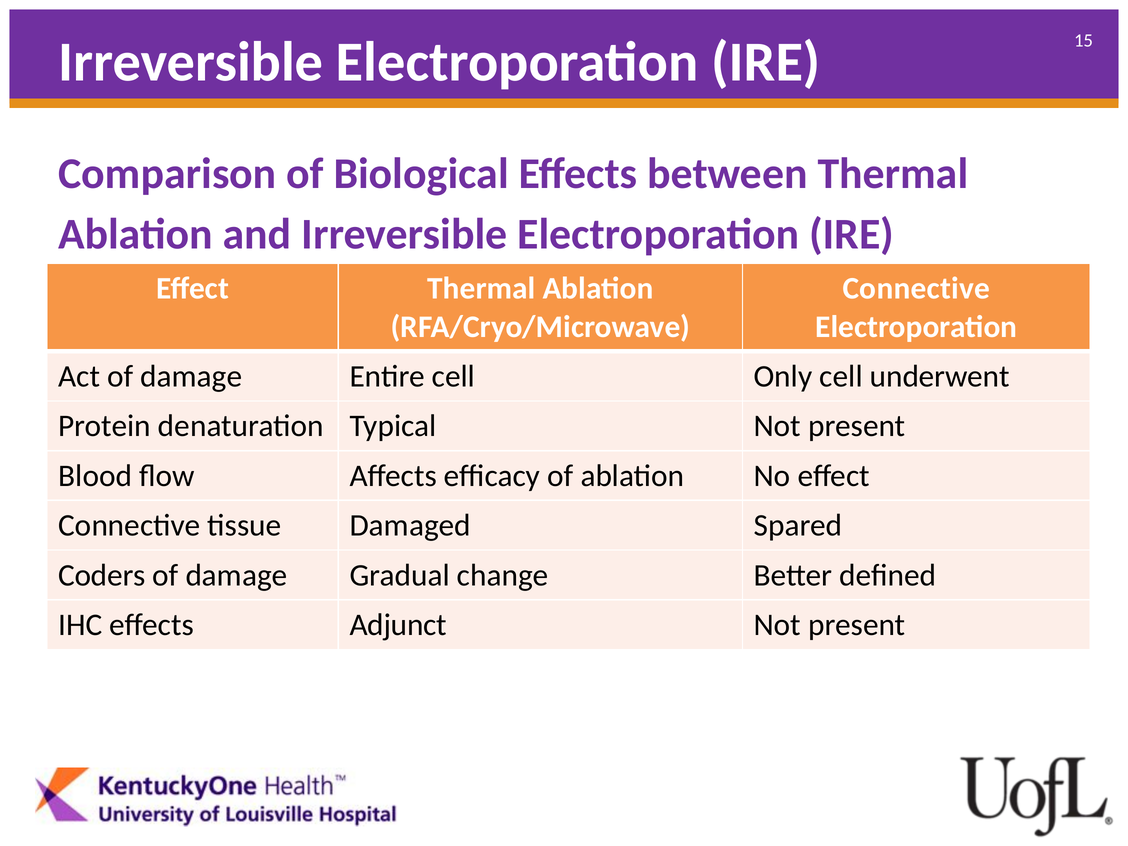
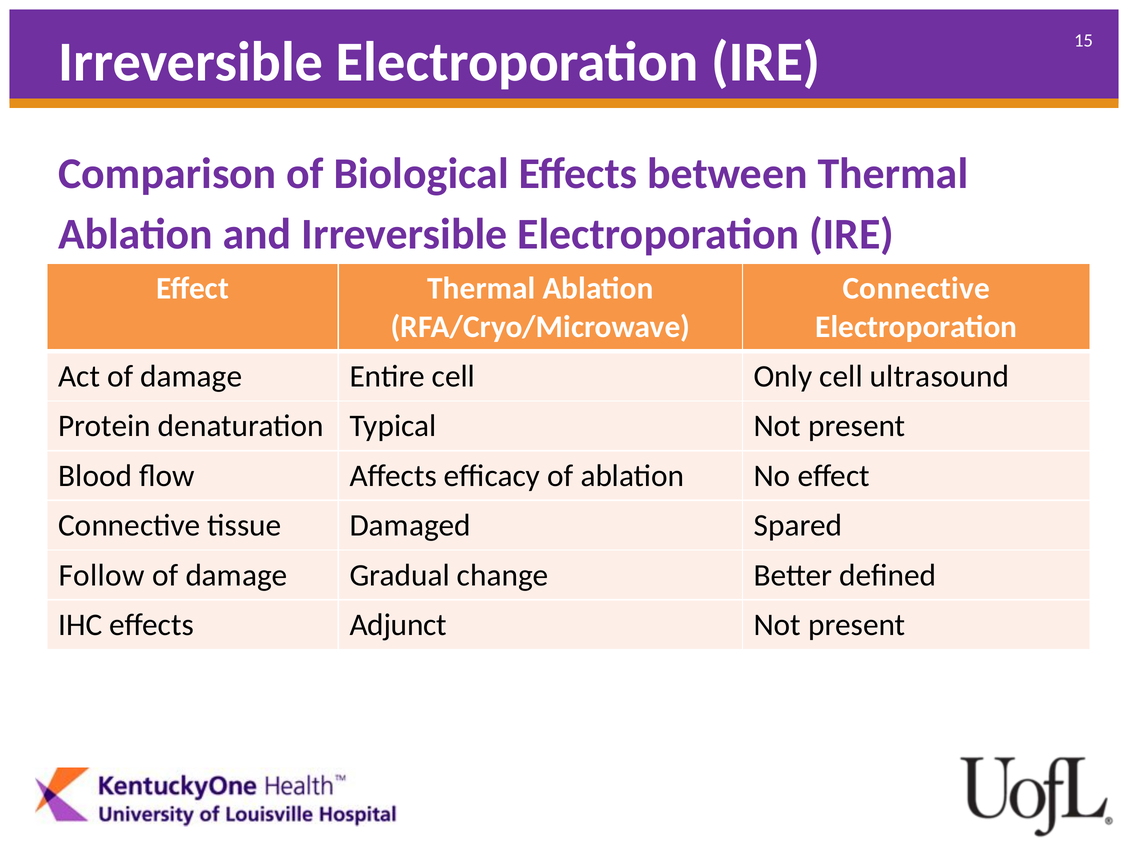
underwent: underwent -> ultrasound (940, 376)
Coders: Coders -> Follow (102, 575)
